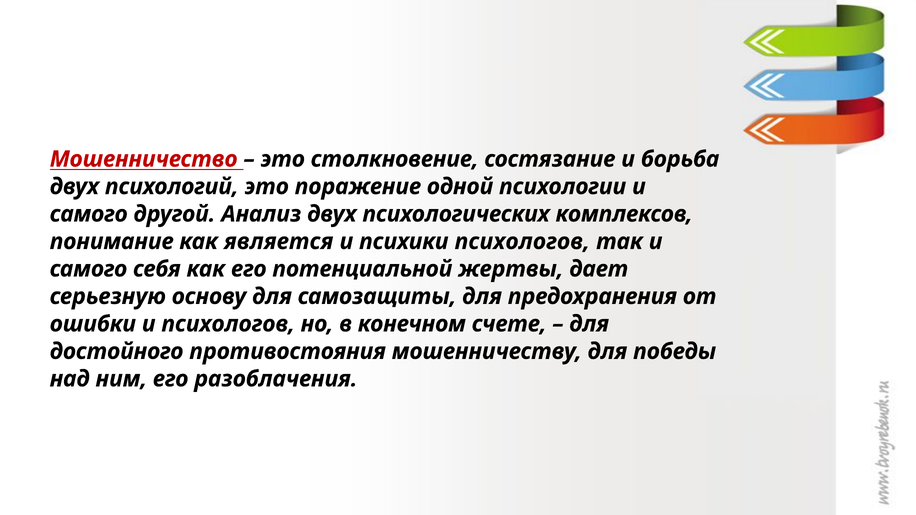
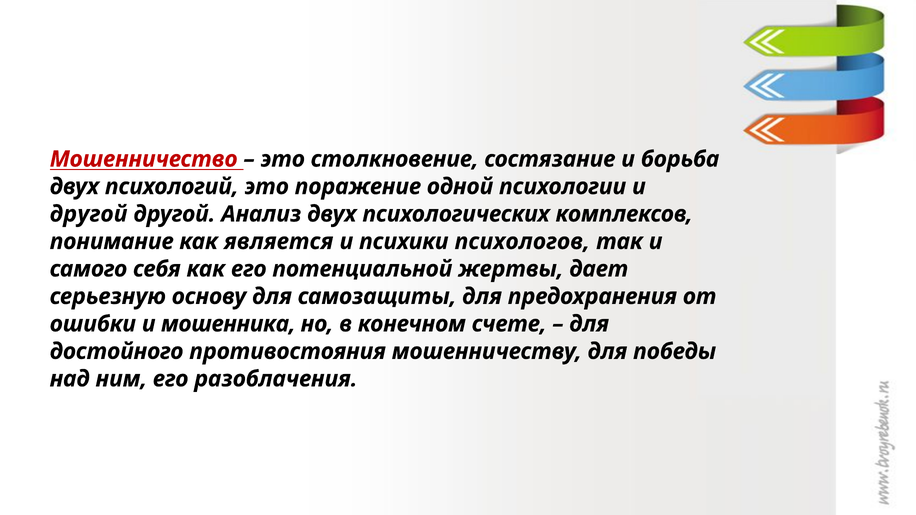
самого: самого -> другой (89, 214)
и психологов: психологов -> мошенника (228, 324)
